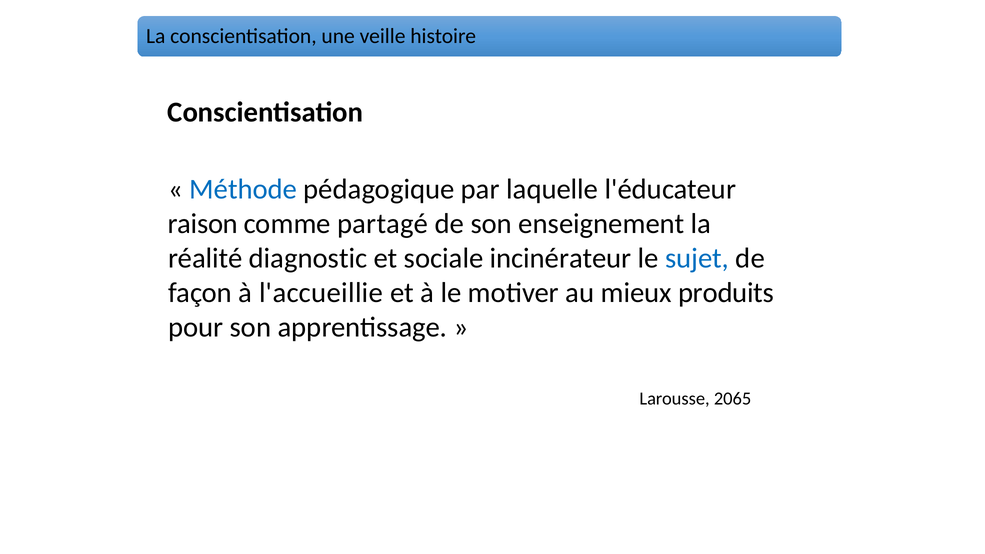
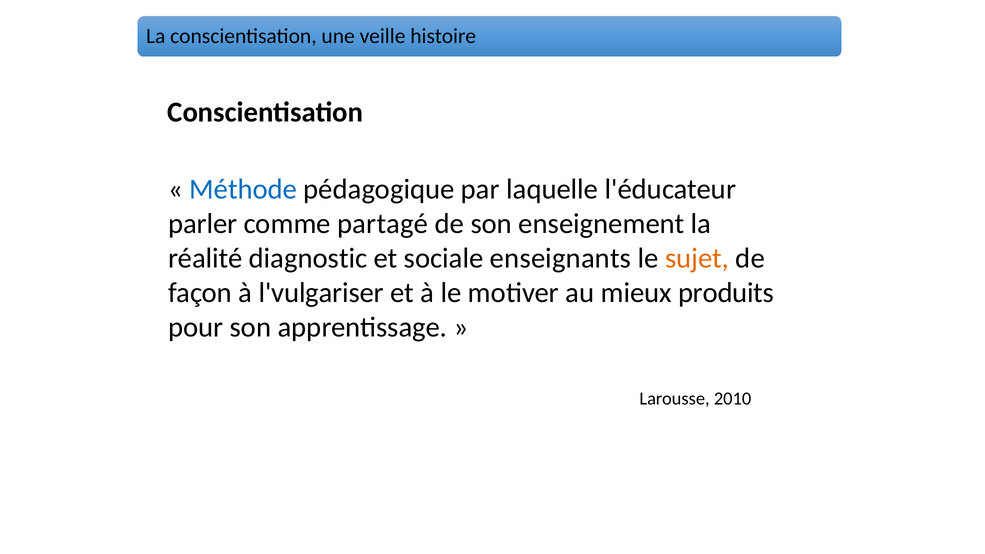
raison: raison -> parler (203, 224)
incinérateur: incinérateur -> enseignants (561, 258)
sujet colour: blue -> orange (697, 258)
l'accueillie: l'accueillie -> l'vulgariser (321, 293)
2065: 2065 -> 2010 (733, 399)
